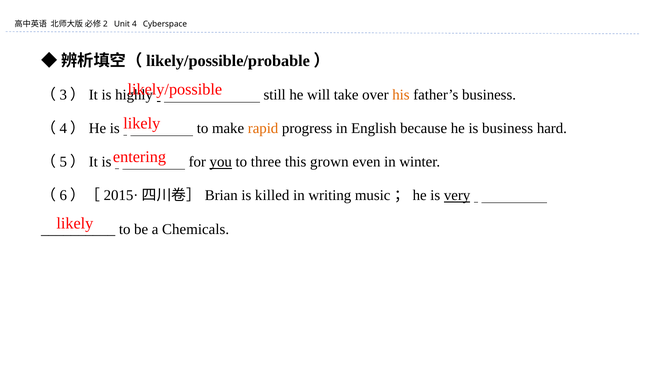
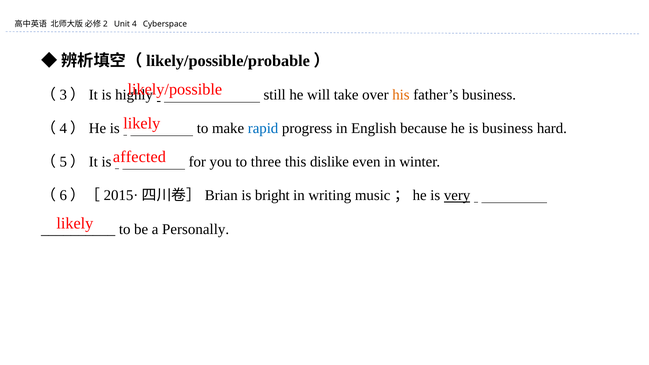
rapid colour: orange -> blue (263, 129)
entering: entering -> affected (139, 157)
you underline: present -> none (221, 162)
grown: grown -> dislike (329, 162)
killed: killed -> bright (272, 196)
Chemicals: Chemicals -> Personally (196, 229)
